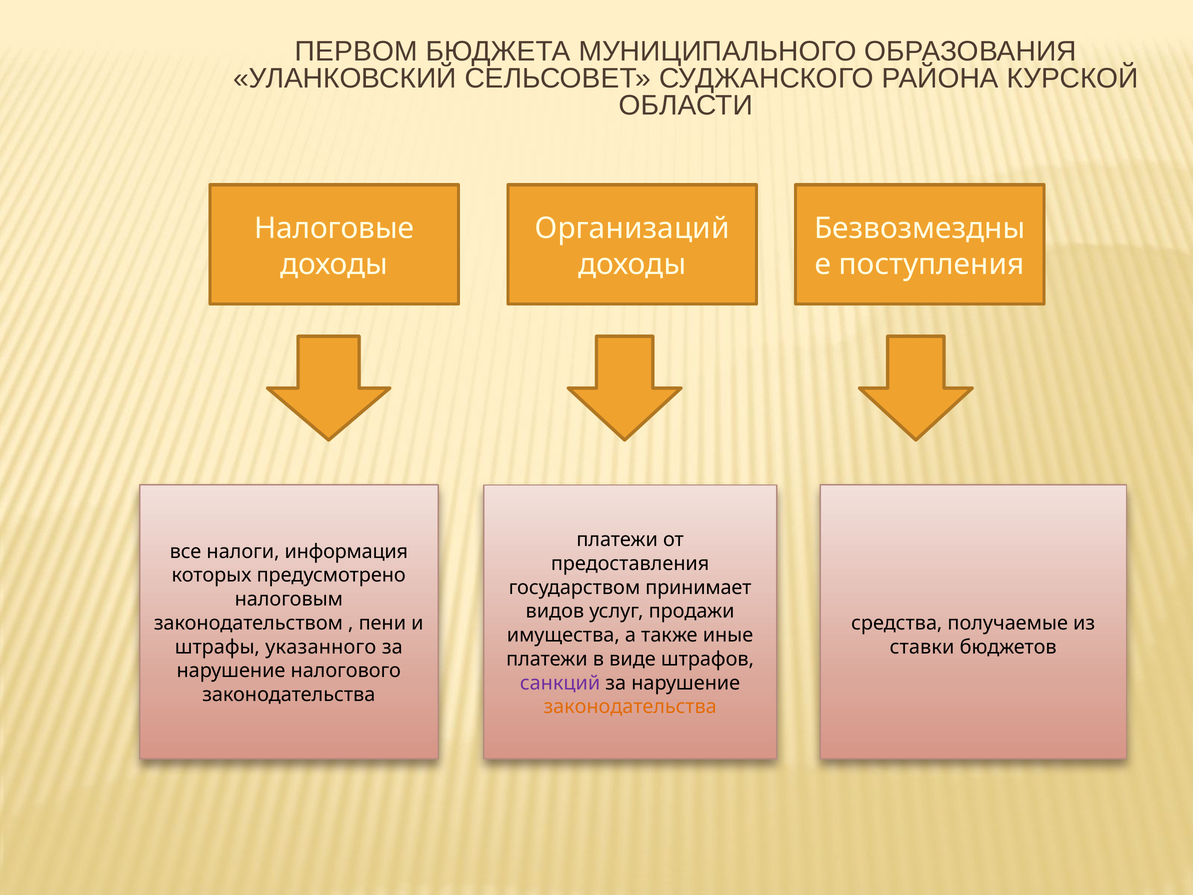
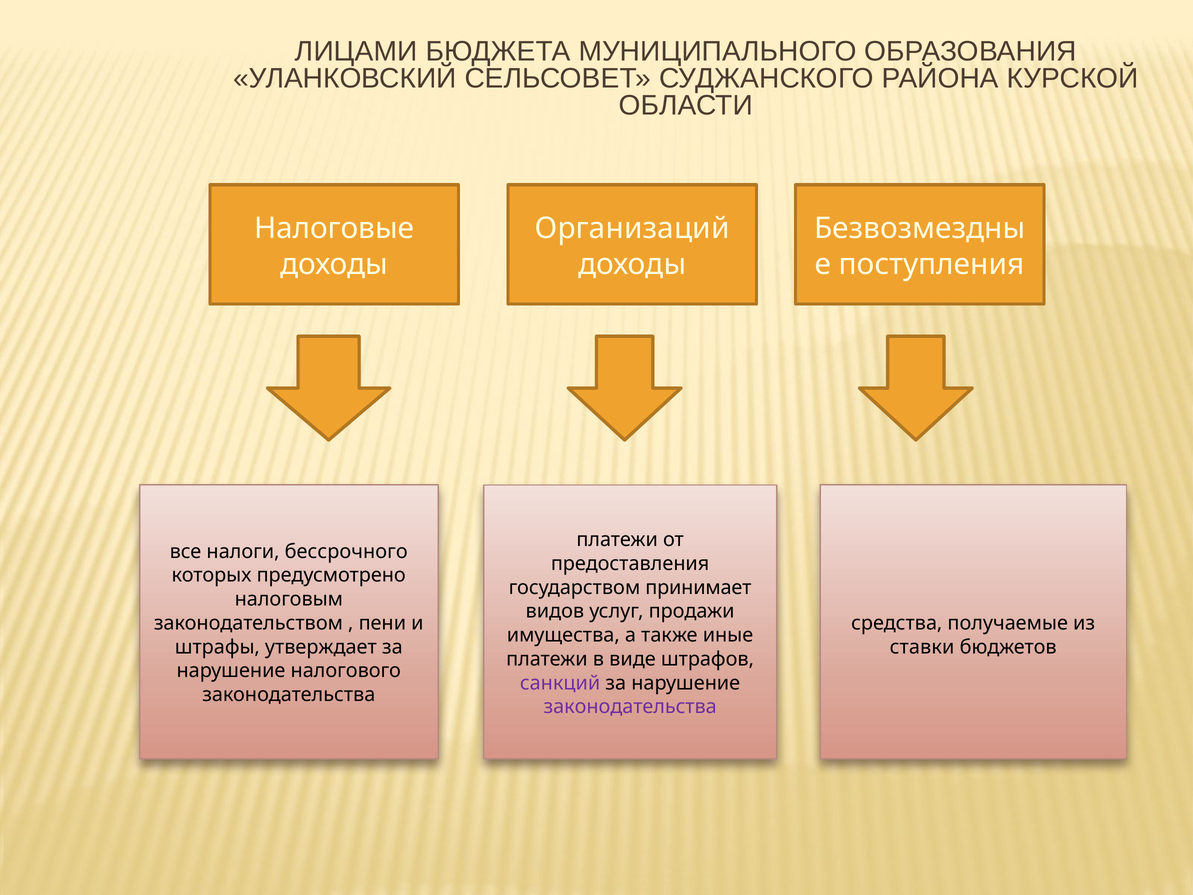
ПЕРВОМ: ПЕРВОМ -> ЛИЦАМИ (356, 52)
информация: информация -> бессрочного (346, 551)
указанного: указанного -> утверждает (321, 647)
законодательства colour: orange -> purple (630, 707)
